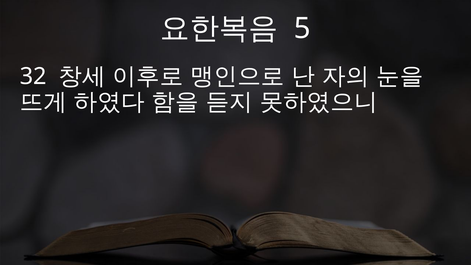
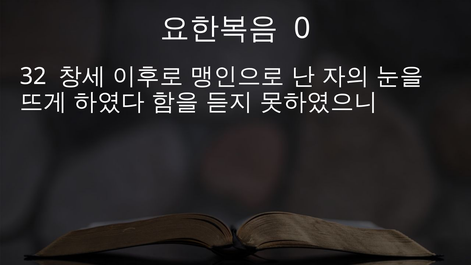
5: 5 -> 0 (302, 28)
